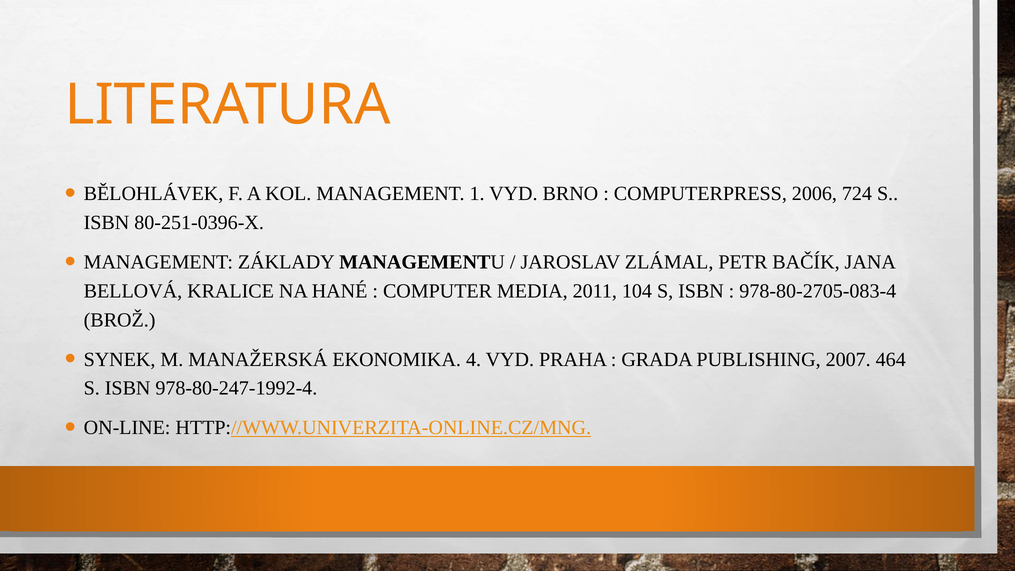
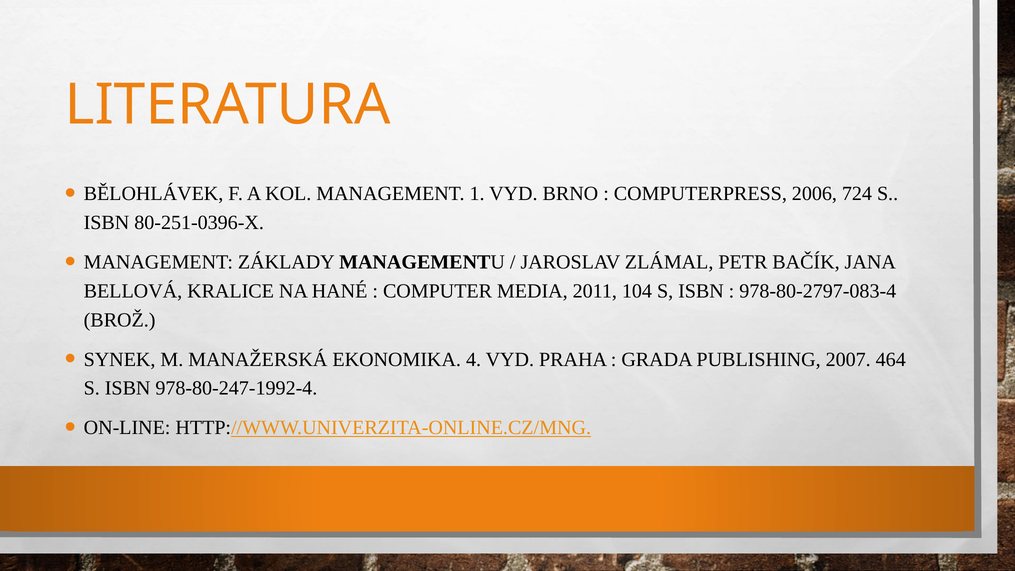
978-80-2705-083-4: 978-80-2705-083-4 -> 978-80-2797-083-4 (818, 291)
